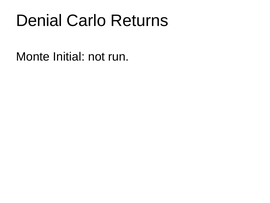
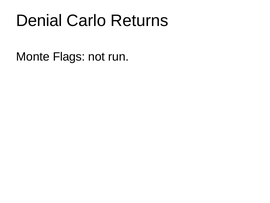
Initial: Initial -> Flags (69, 57)
